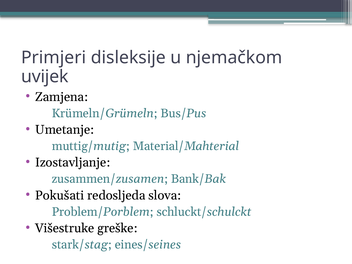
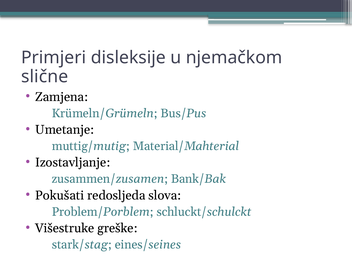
uvijek: uvijek -> slične (45, 77)
